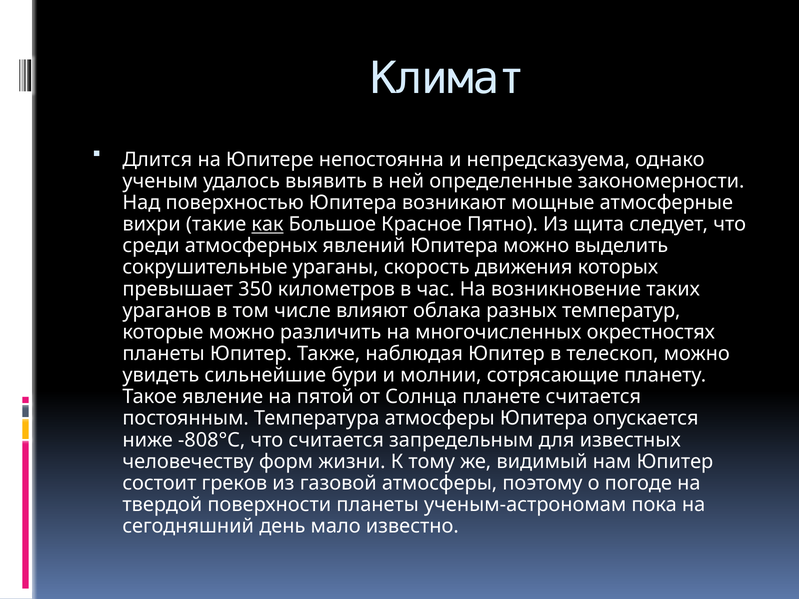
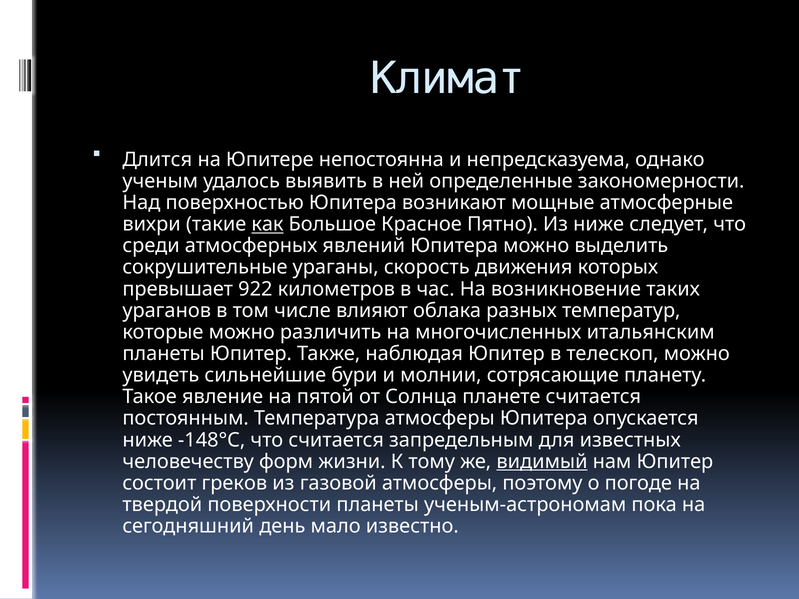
Из щита: щита -> ниже (599, 224)
350: 350 -> 922 (255, 289)
окрестностях: окрестностях -> итальянским (651, 332)
-808°С: -808°С -> -148°С (212, 440)
видимый underline: none -> present (542, 462)
